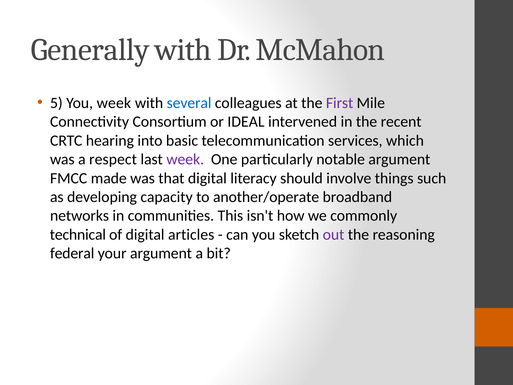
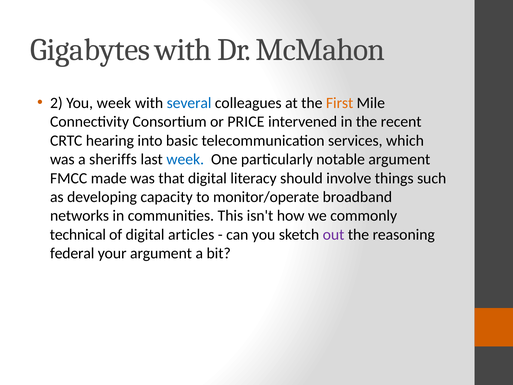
Generally: Generally -> Gigabytes (90, 50)
5: 5 -> 2 (56, 103)
First colour: purple -> orange (340, 103)
IDEAL: IDEAL -> PRICE (246, 122)
respect: respect -> sheriffs (113, 159)
week colour: purple -> blue (185, 159)
another/operate: another/operate -> monitor/operate (266, 197)
